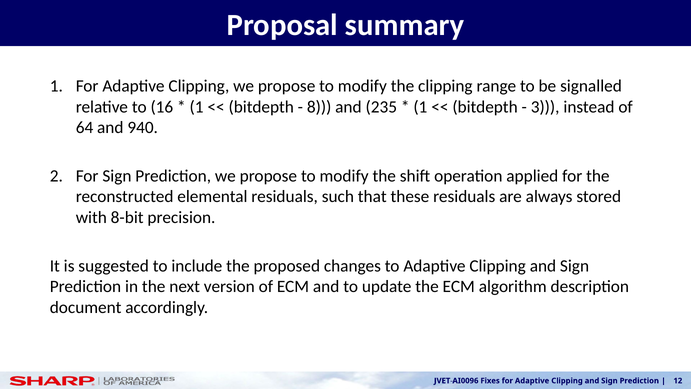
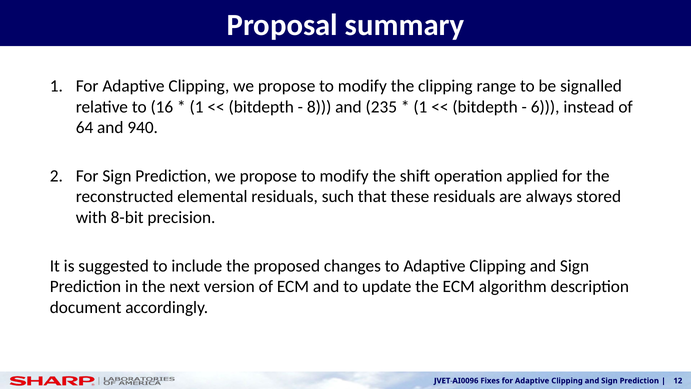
3: 3 -> 6 (545, 107)
